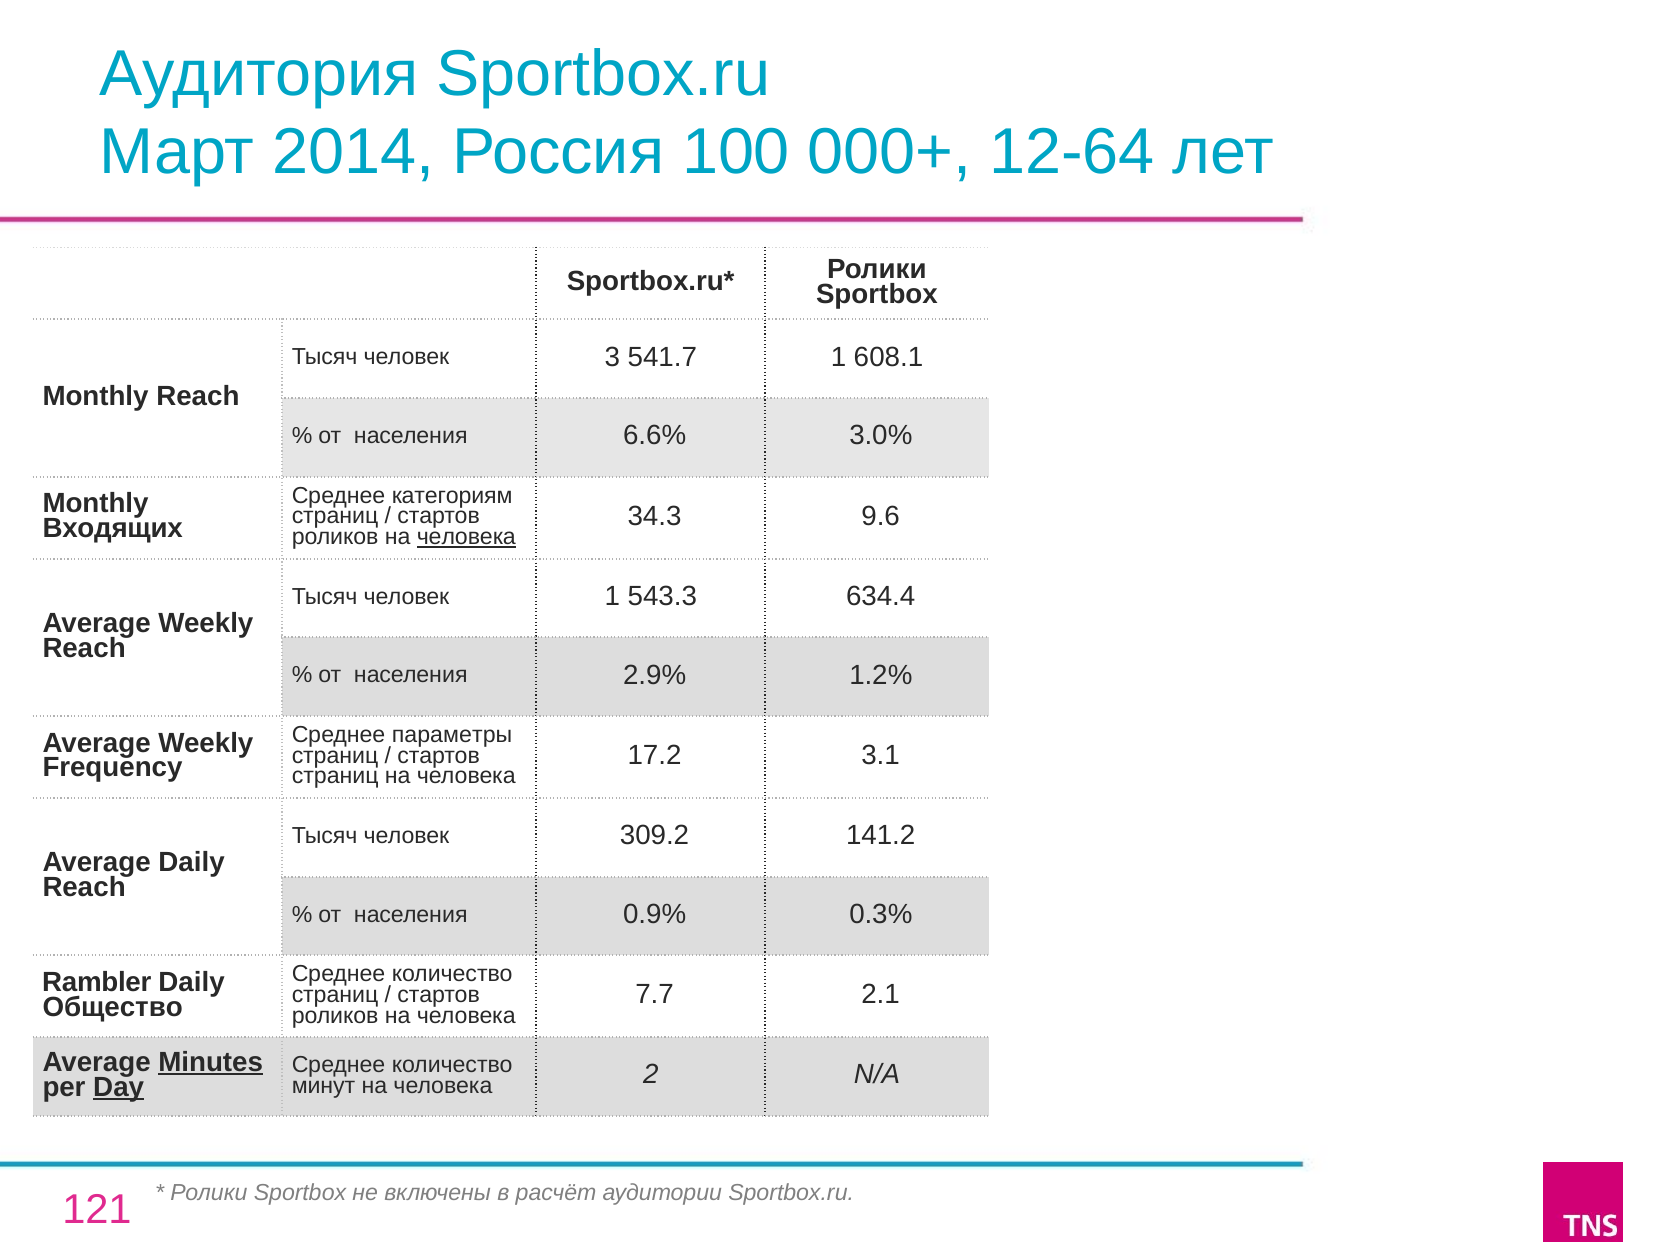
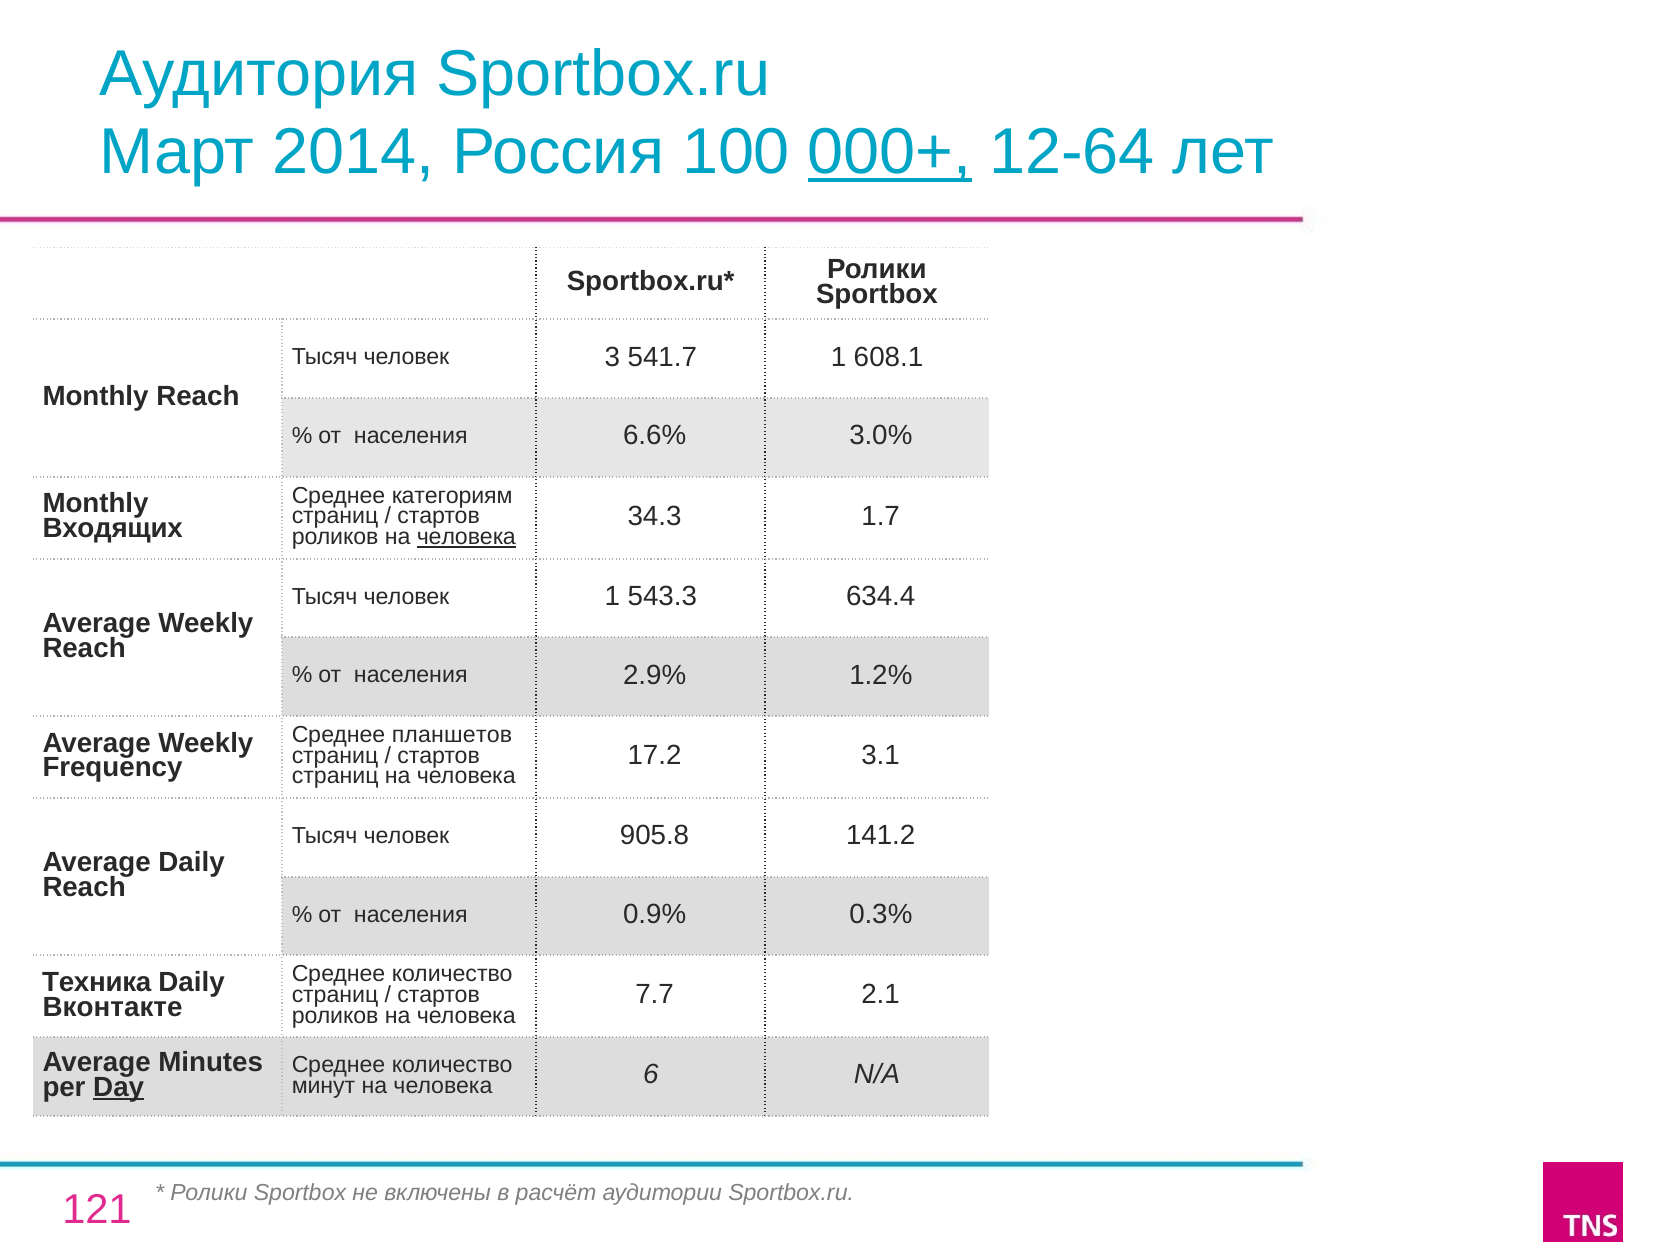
000+ underline: none -> present (890, 152)
9.6: 9.6 -> 1.7 (881, 516)
параметры: параметры -> планшетов (452, 735)
309.2: 309.2 -> 905.8 (655, 835)
Rambler: Rambler -> Техника (97, 982)
Общество: Общество -> Вконтакте (113, 1007)
Minutes underline: present -> none (211, 1062)
2: 2 -> 6 (651, 1074)
